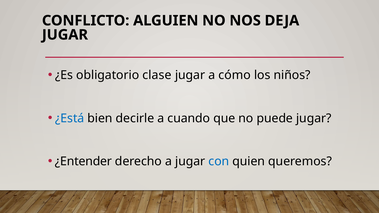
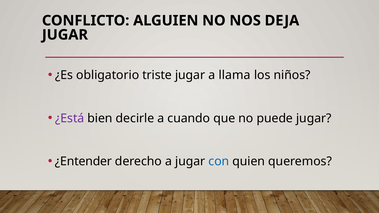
clase: clase -> triste (157, 75)
cómo: cómo -> llama (235, 75)
¿Está colour: blue -> purple (70, 118)
